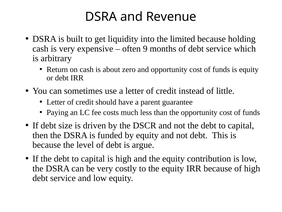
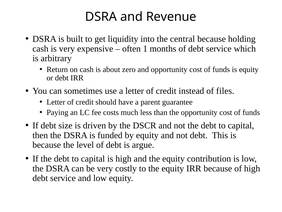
limited: limited -> central (183, 39)
9: 9 -> 1 (145, 49)
little: little -> files (225, 91)
